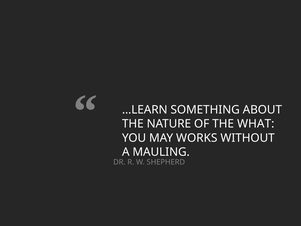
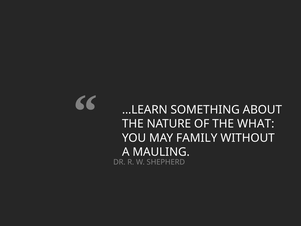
WORKS: WORKS -> FAMILY (197, 138)
